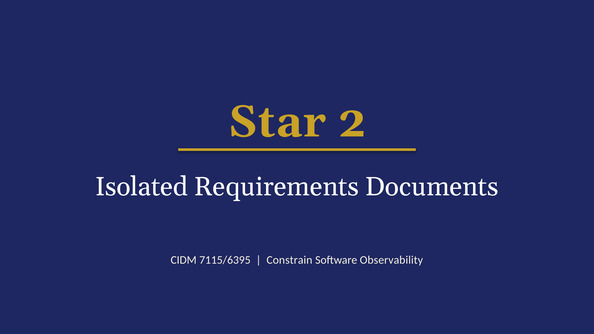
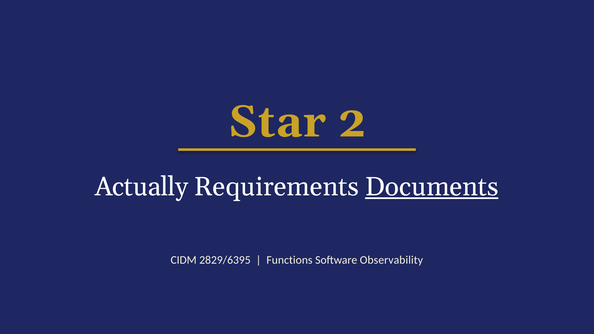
Isolated: Isolated -> Actually (142, 187)
Documents underline: none -> present (432, 187)
7115/6395: 7115/6395 -> 2829/6395 (225, 260)
Constrain: Constrain -> Functions (289, 260)
